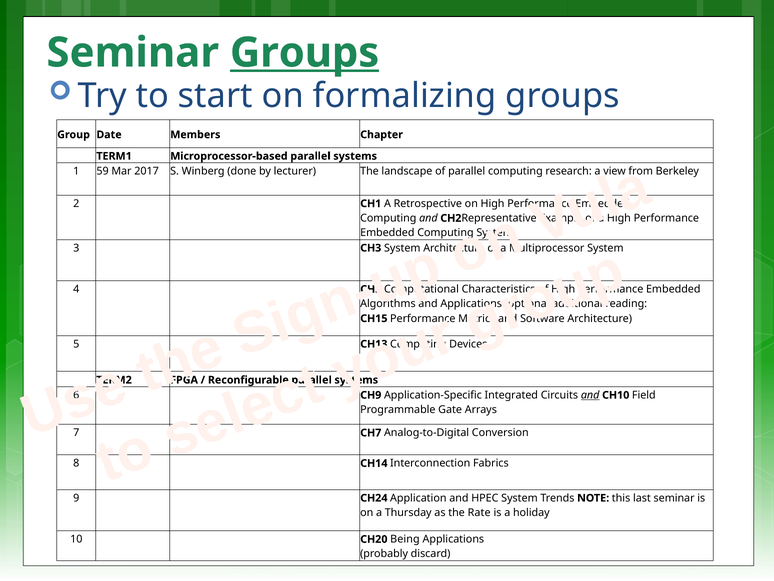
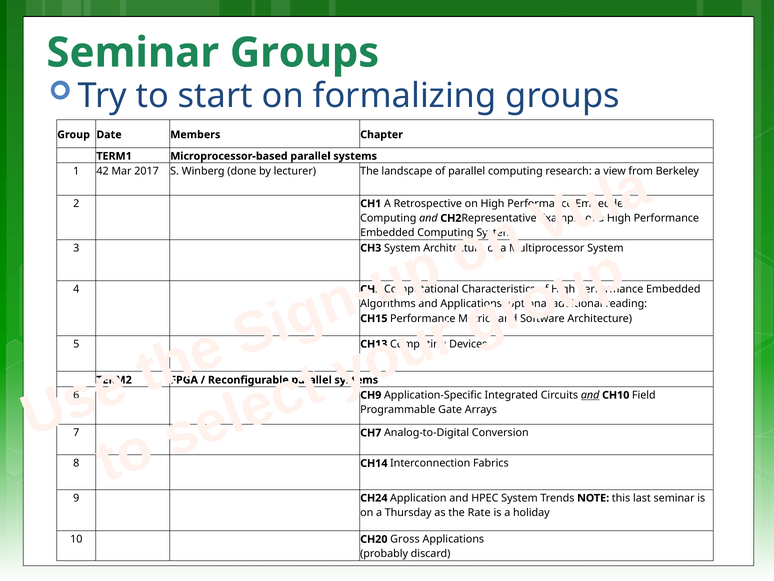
Groups underline: present -> none (305, 53)
59: 59 -> 42 (103, 171)
Being: Being -> Gross (405, 539)
